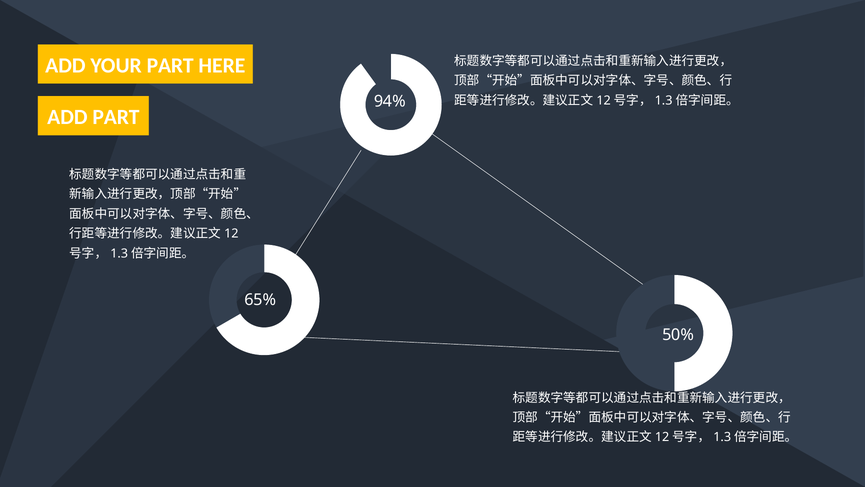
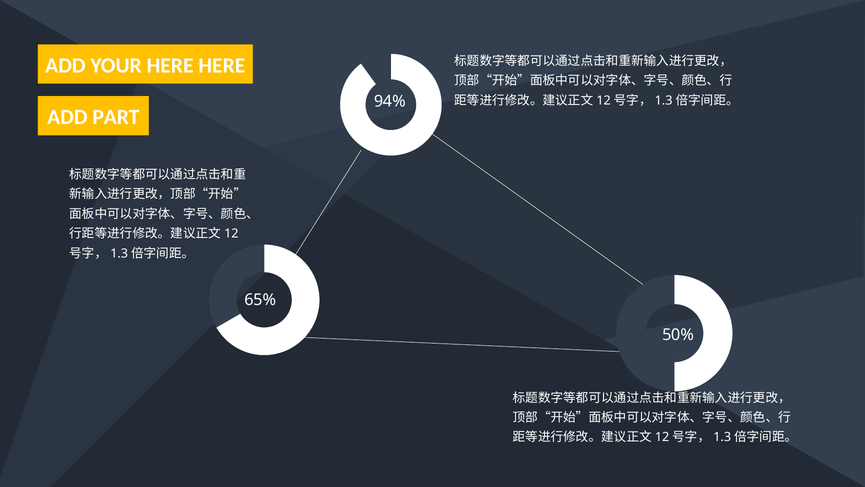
YOUR PART: PART -> HERE (170, 65)
